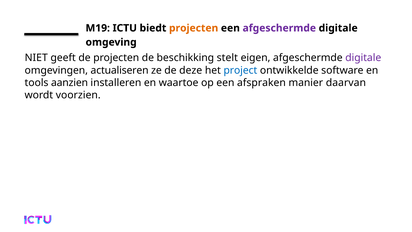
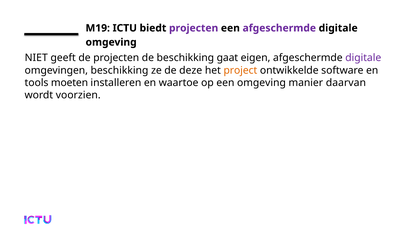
projecten colour: orange -> purple (194, 28)
stelt: stelt -> gaat (227, 58)
omgevingen actualiseren: actualiseren -> beschikking (119, 70)
project colour: blue -> orange (240, 70)
aanzien: aanzien -> moeten (70, 83)
een afspraken: afspraken -> omgeving (261, 83)
